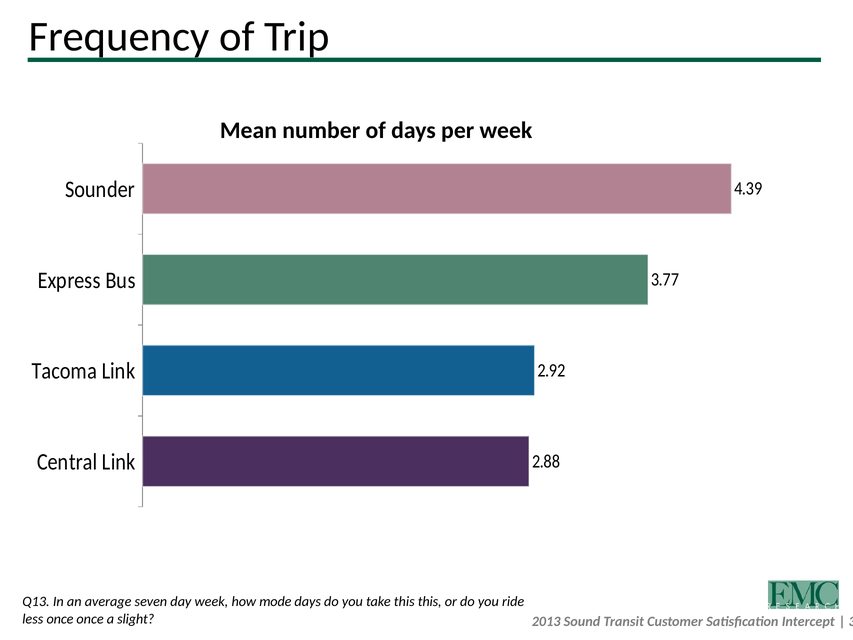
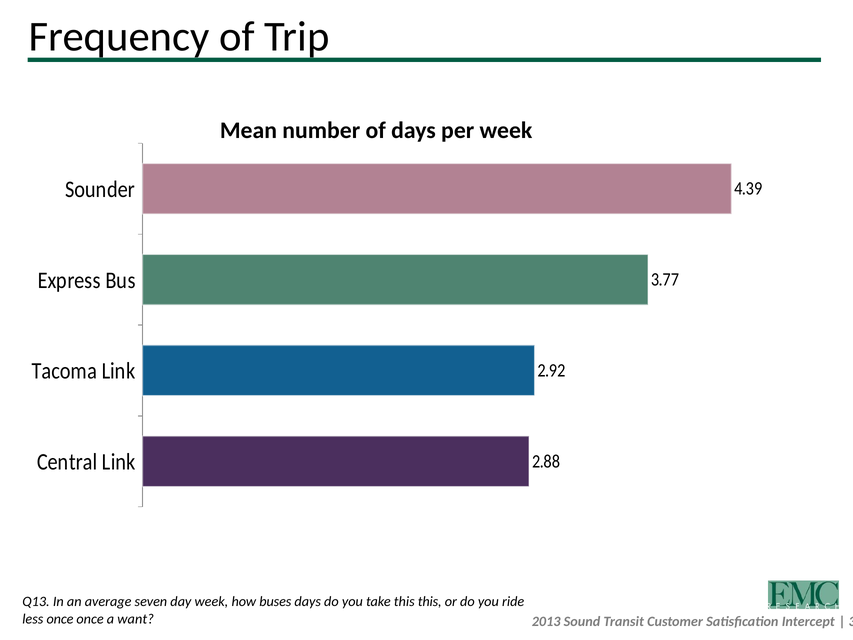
mode: mode -> buses (275, 602)
slight: slight -> want (136, 619)
